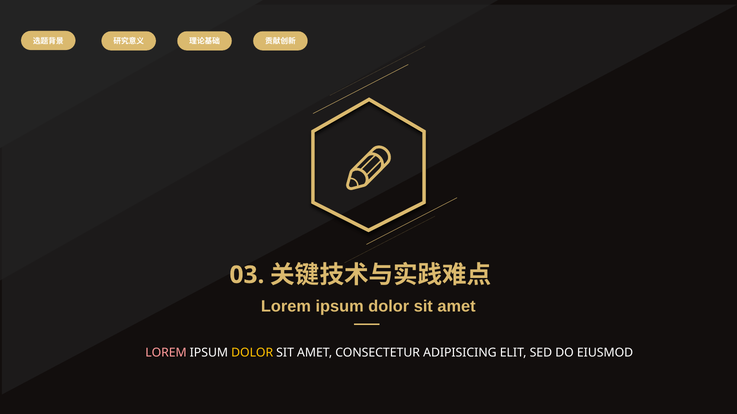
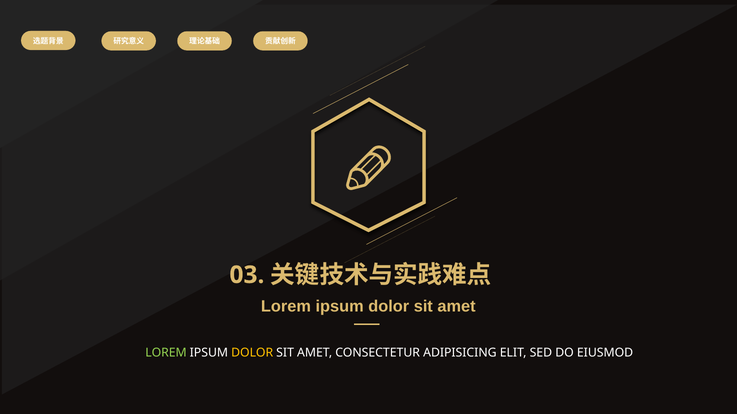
LOREM colour: pink -> light green (166, 353)
